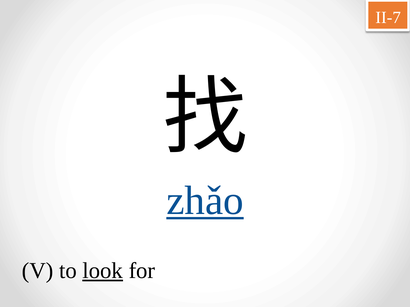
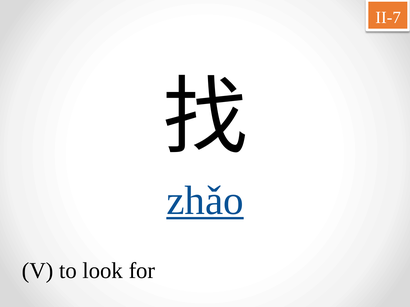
look underline: present -> none (103, 271)
